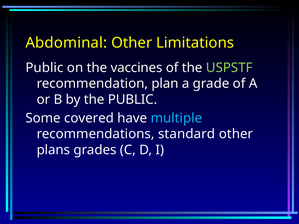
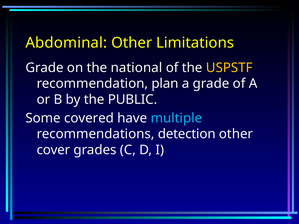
Public: Public -> Grade (44, 68)
vaccines: vaccines -> national (136, 68)
USPSTF colour: light green -> yellow (229, 68)
standard: standard -> detection (187, 134)
plans: plans -> cover (53, 150)
